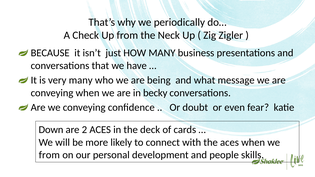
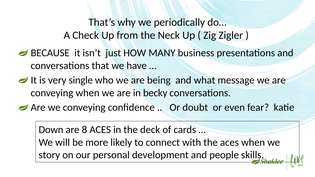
very many: many -> single (81, 80)
2: 2 -> 8 (84, 130)
from: from -> story (49, 155)
